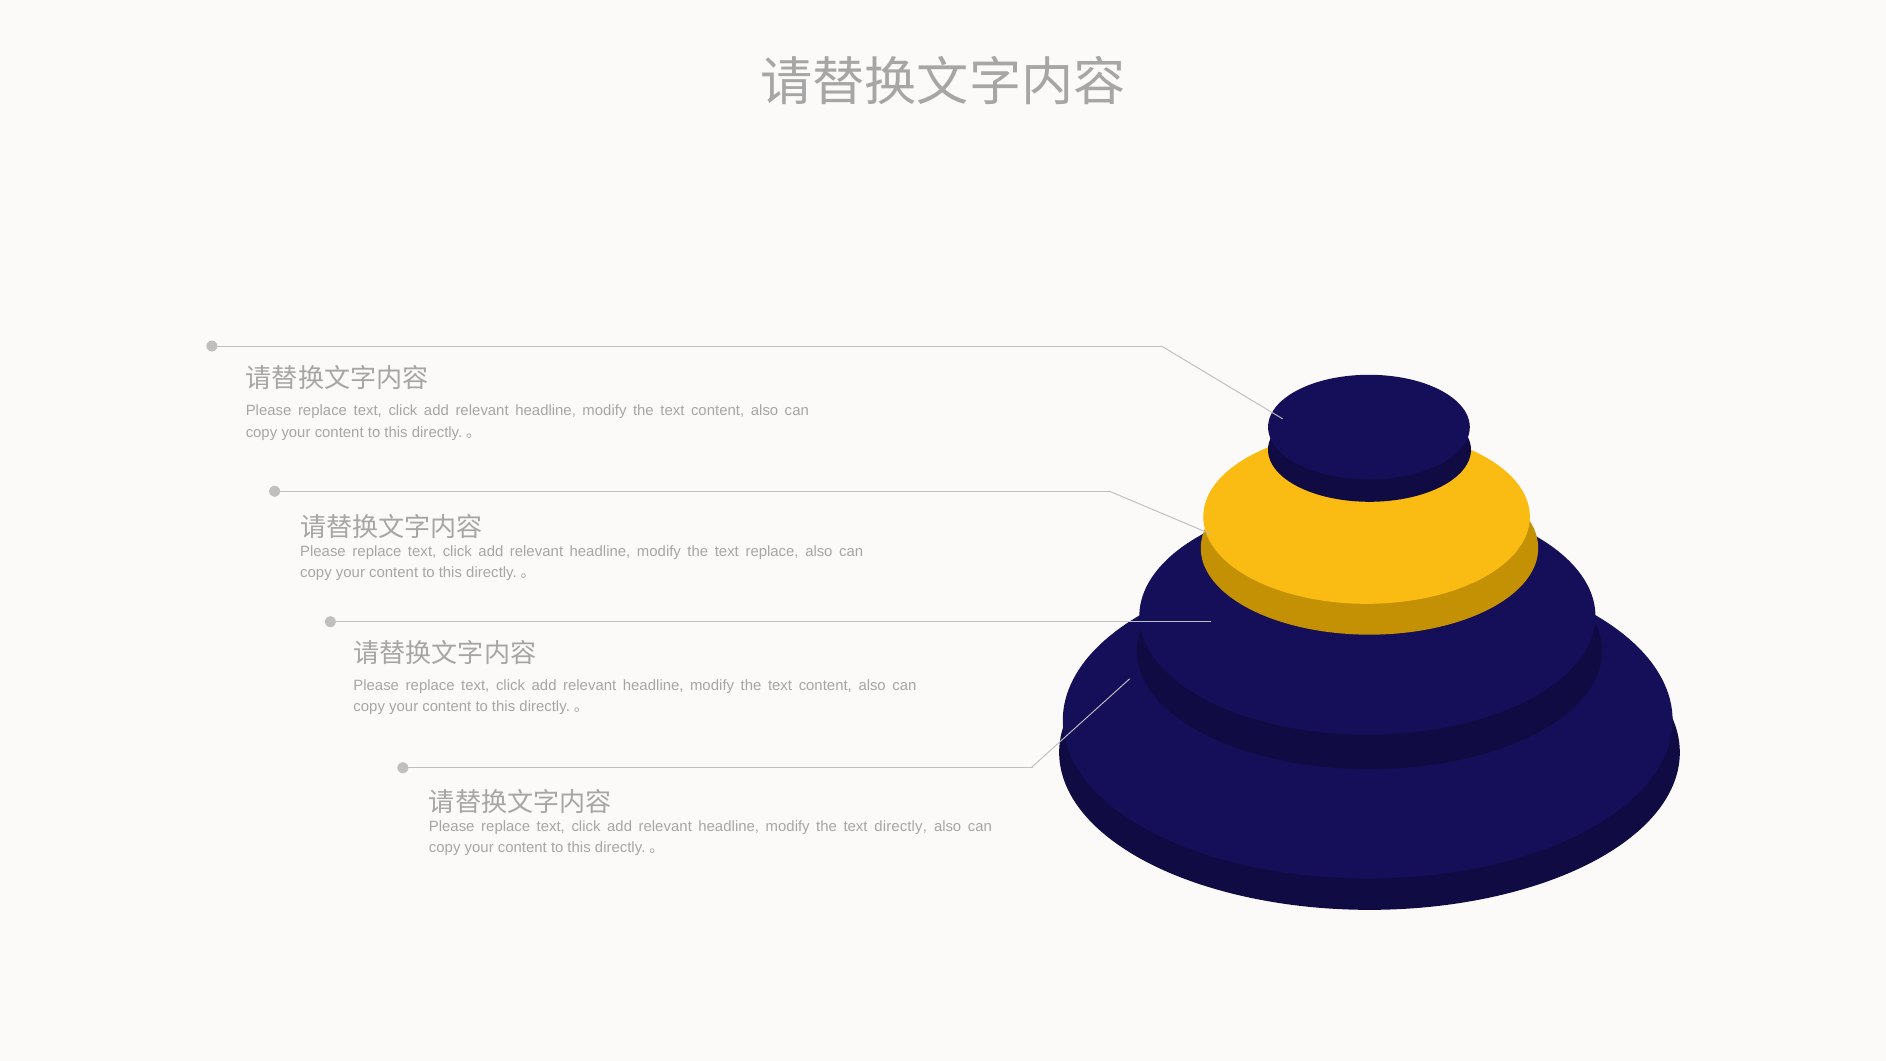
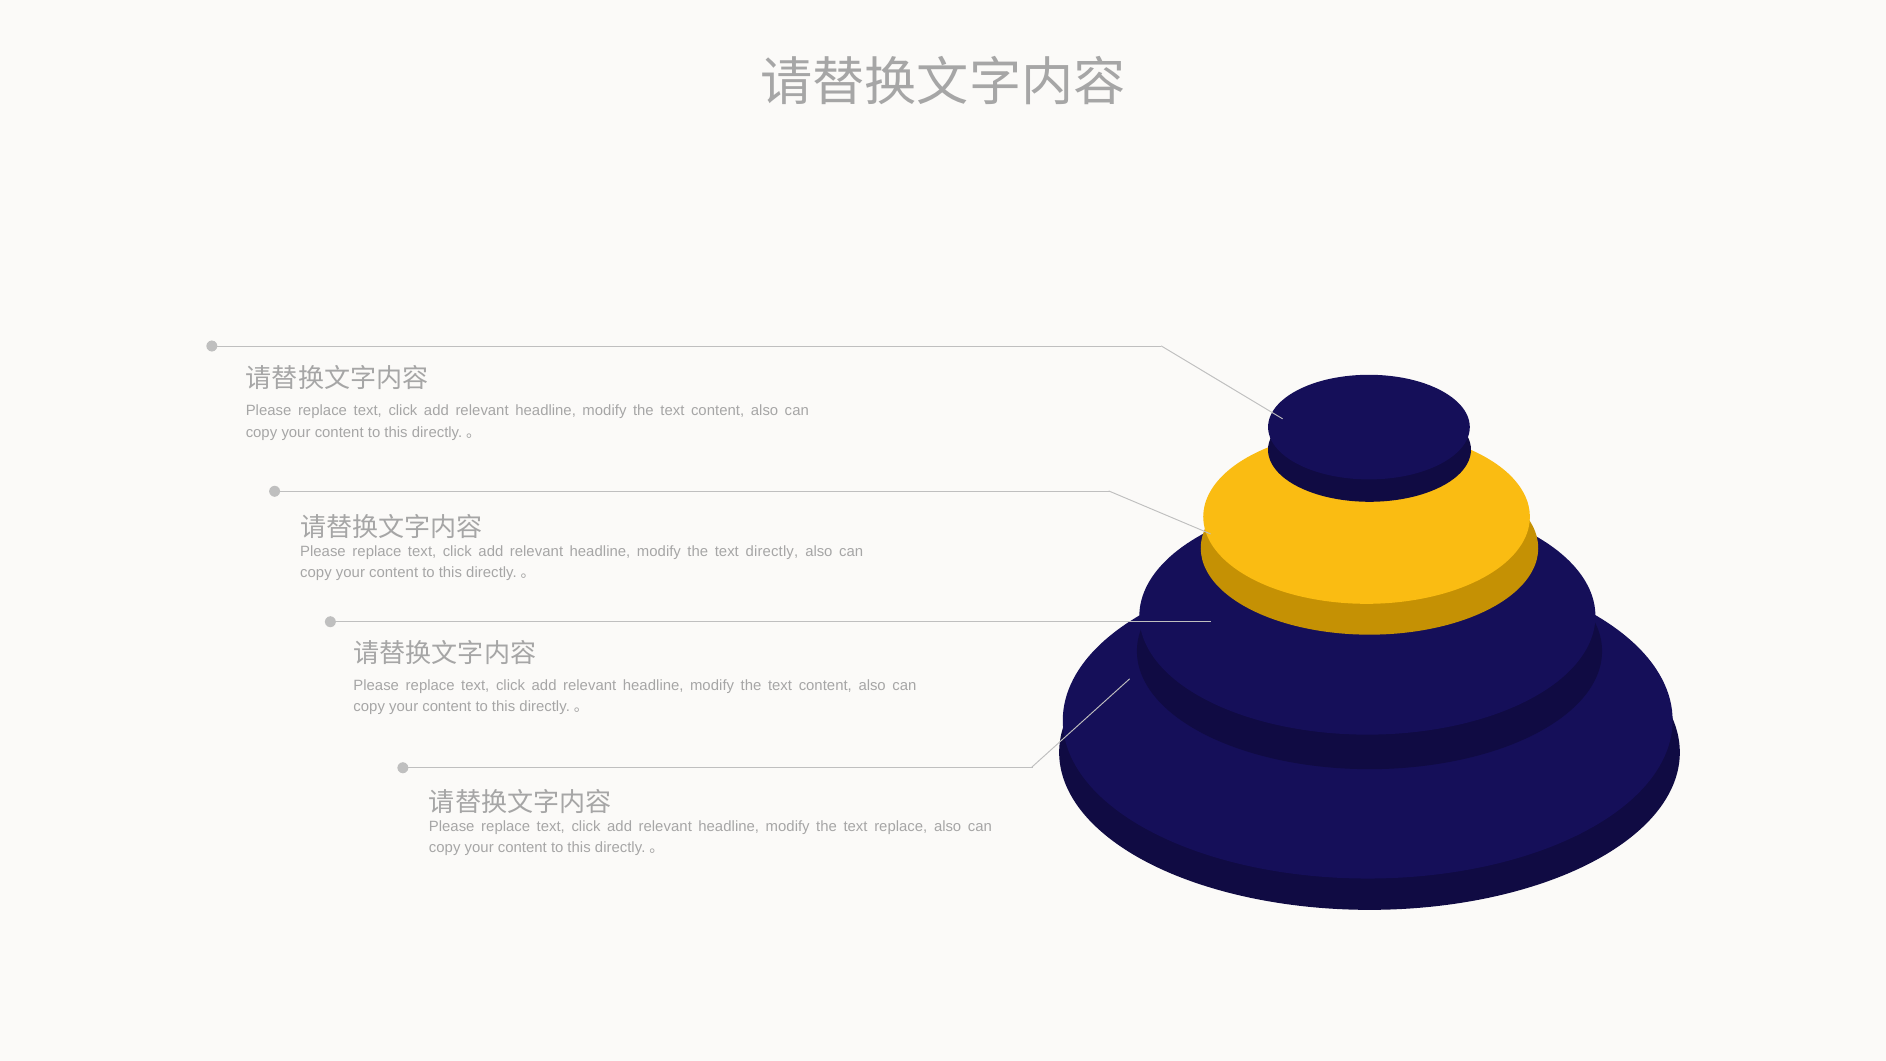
text replace: replace -> directly (772, 551)
text directly: directly -> replace (901, 826)
